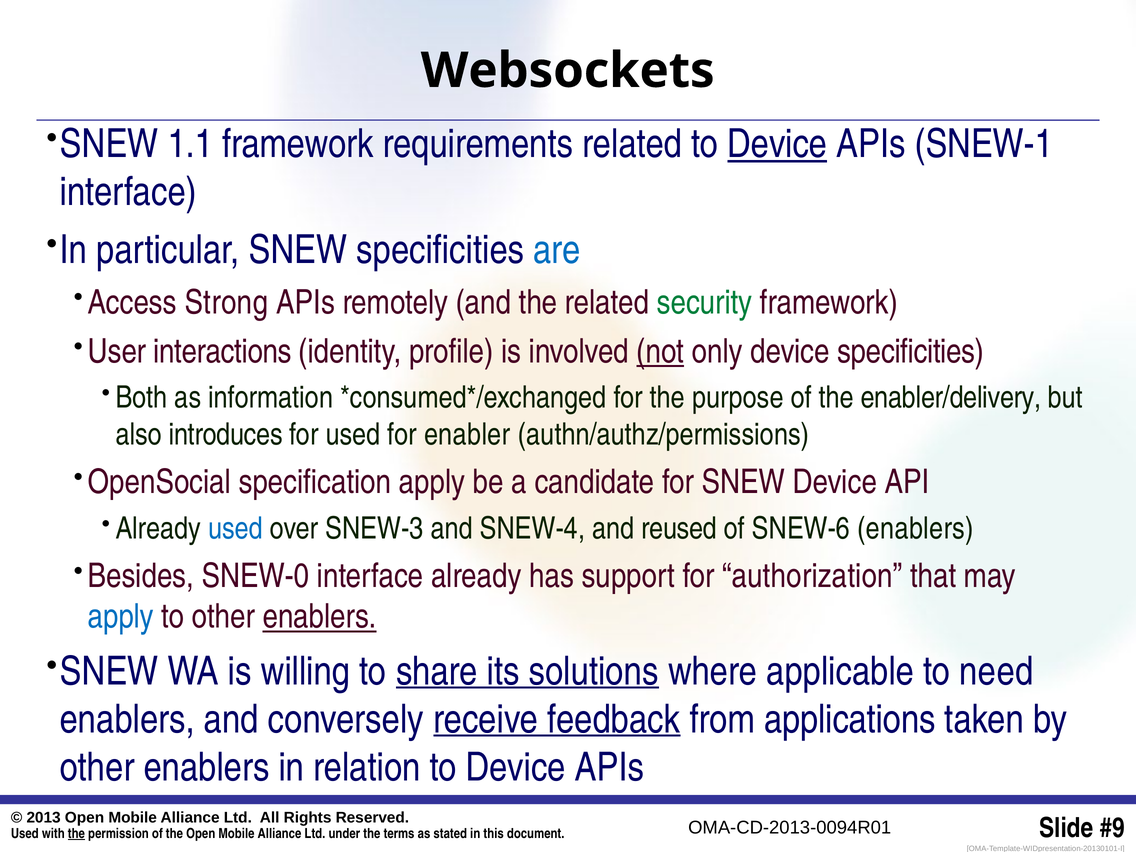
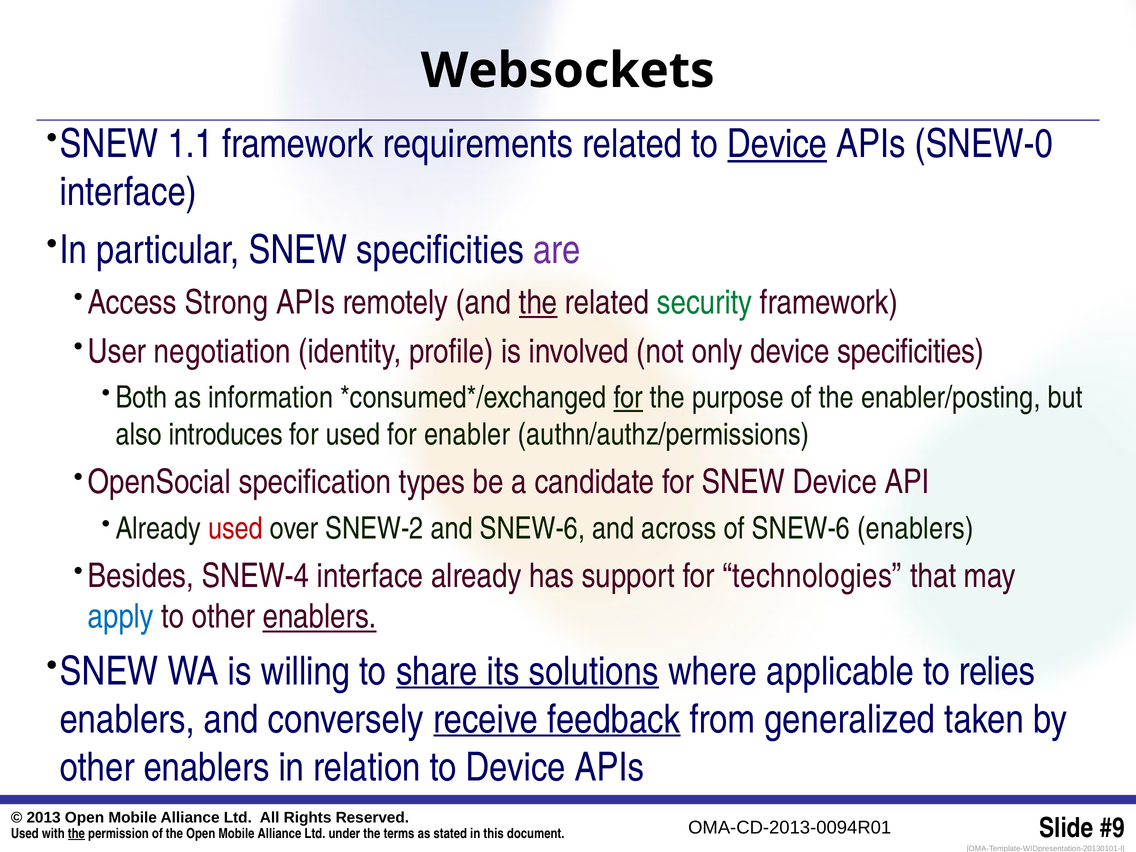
SNEW-1: SNEW-1 -> SNEW-0 (984, 144)
are colour: blue -> purple (557, 250)
the underline: none -> present (538, 302)
interactions: interactions -> negotiation (222, 352)
not underline: present -> none (660, 352)
for underline: none -> present (628, 398)
enabler/delivery: enabler/delivery -> enabler/posting (951, 398)
specification apply: apply -> types (432, 482)
used colour: blue -> red (235, 529)
SNEW-3: SNEW-3 -> SNEW-2 (374, 529)
and SNEW-4: SNEW-4 -> SNEW-6 (532, 529)
reused: reused -> across (679, 529)
SNEW-0: SNEW-0 -> SNEW-4 (256, 576)
authorization: authorization -> technologies (812, 576)
need: need -> relies (997, 672)
applications: applications -> generalized (850, 720)
